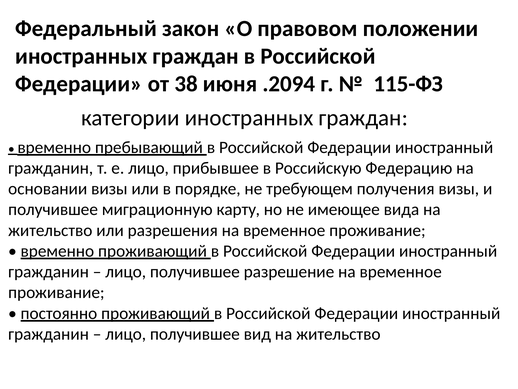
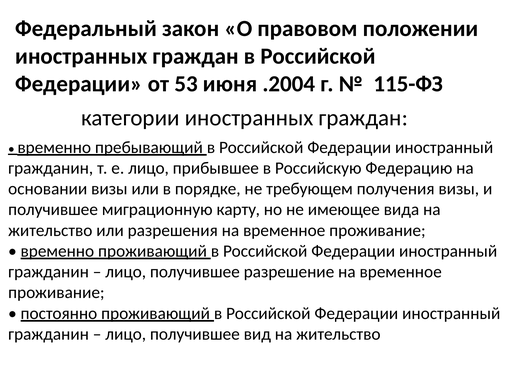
38: 38 -> 53 (186, 84)
.2094: .2094 -> .2004 (289, 84)
